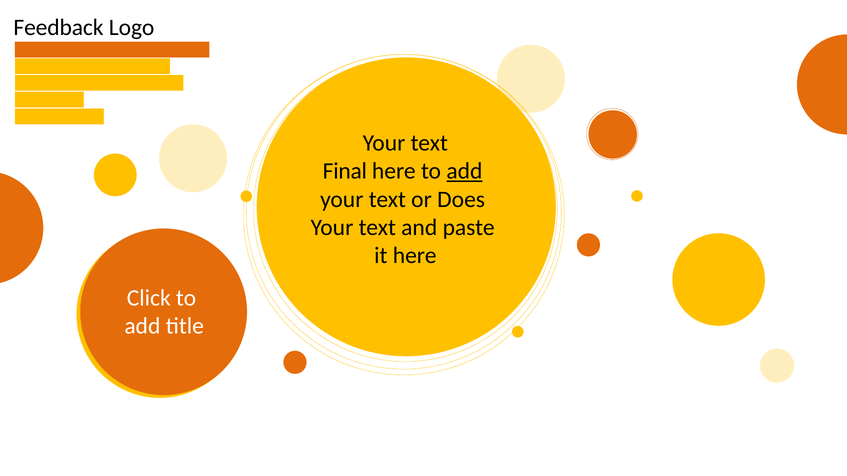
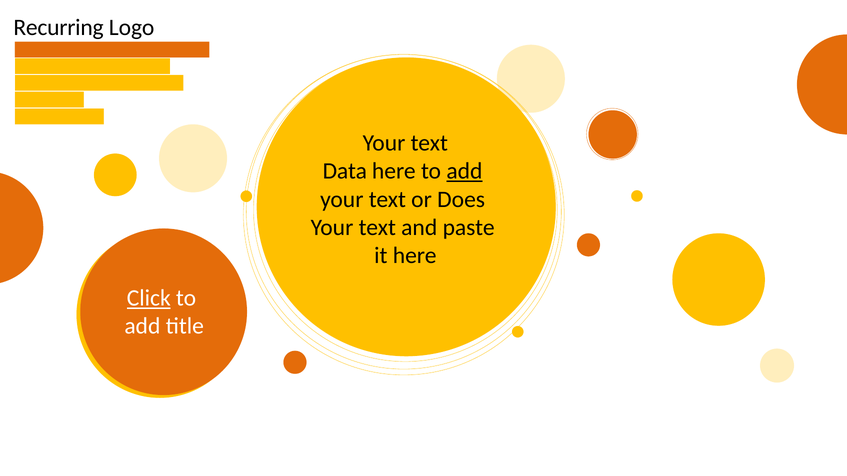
Feedback: Feedback -> Recurring (59, 28)
Final: Final -> Data (345, 171)
Click underline: none -> present (149, 298)
